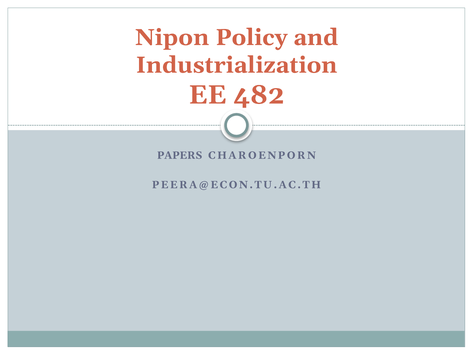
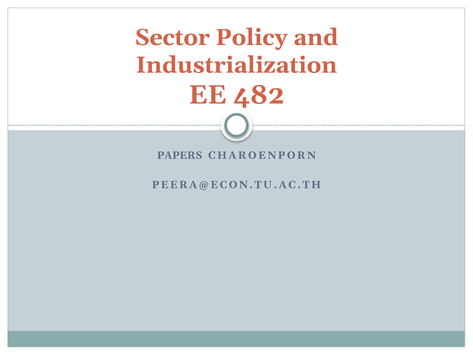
Nipon: Nipon -> Sector (172, 37)
